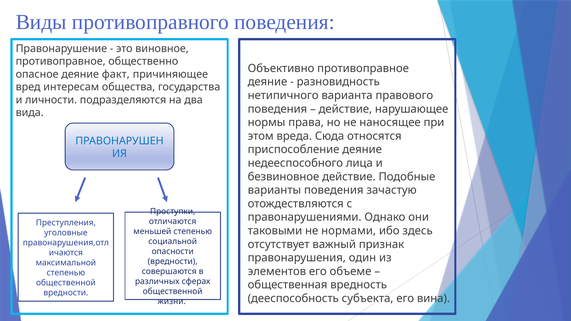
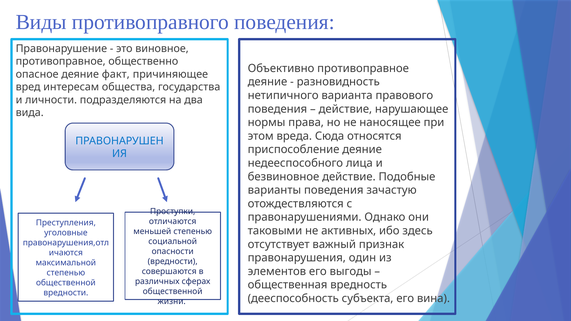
нормами: нормами -> активных (349, 231)
объеме: объеме -> выгоды (351, 272)
